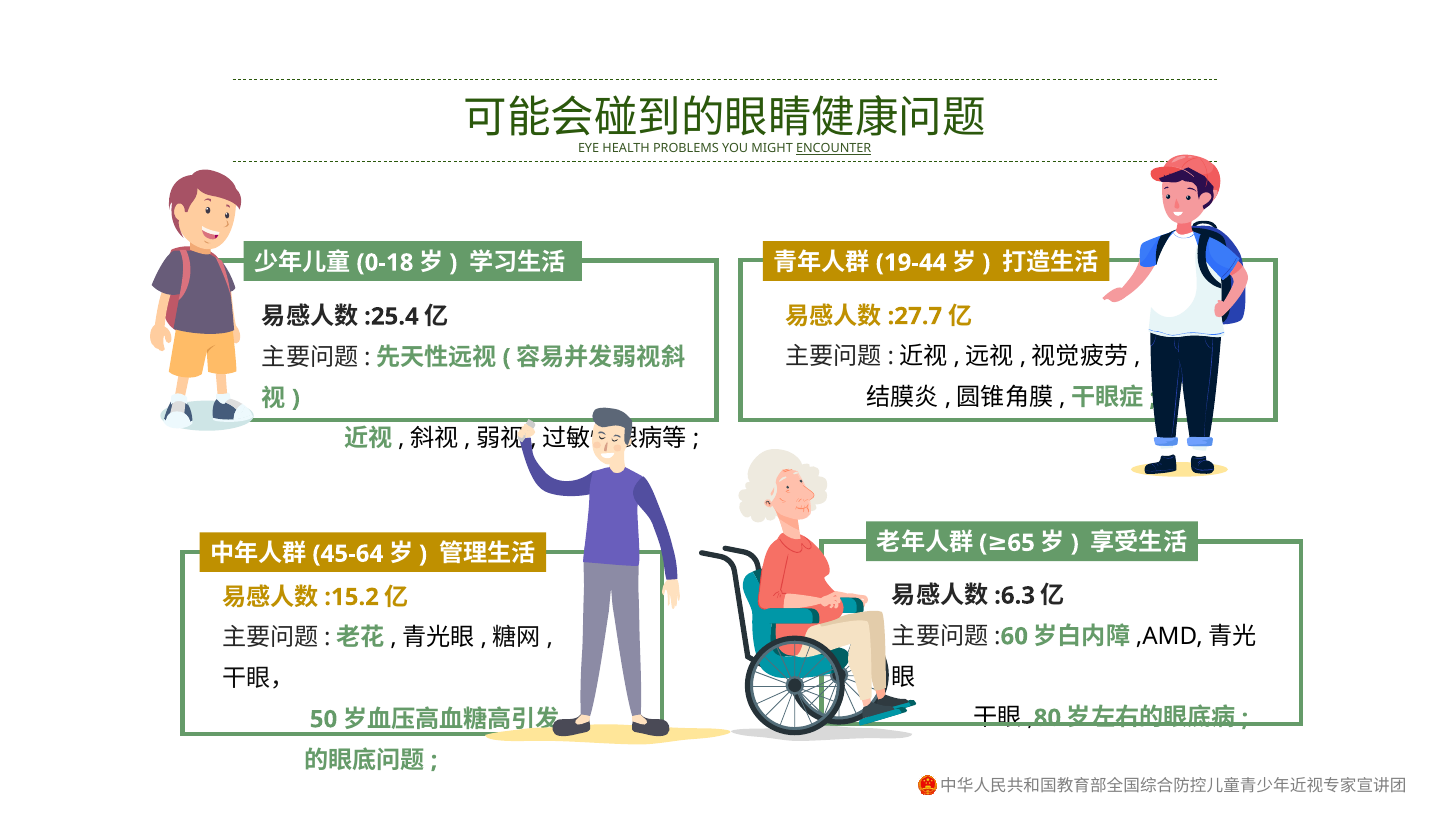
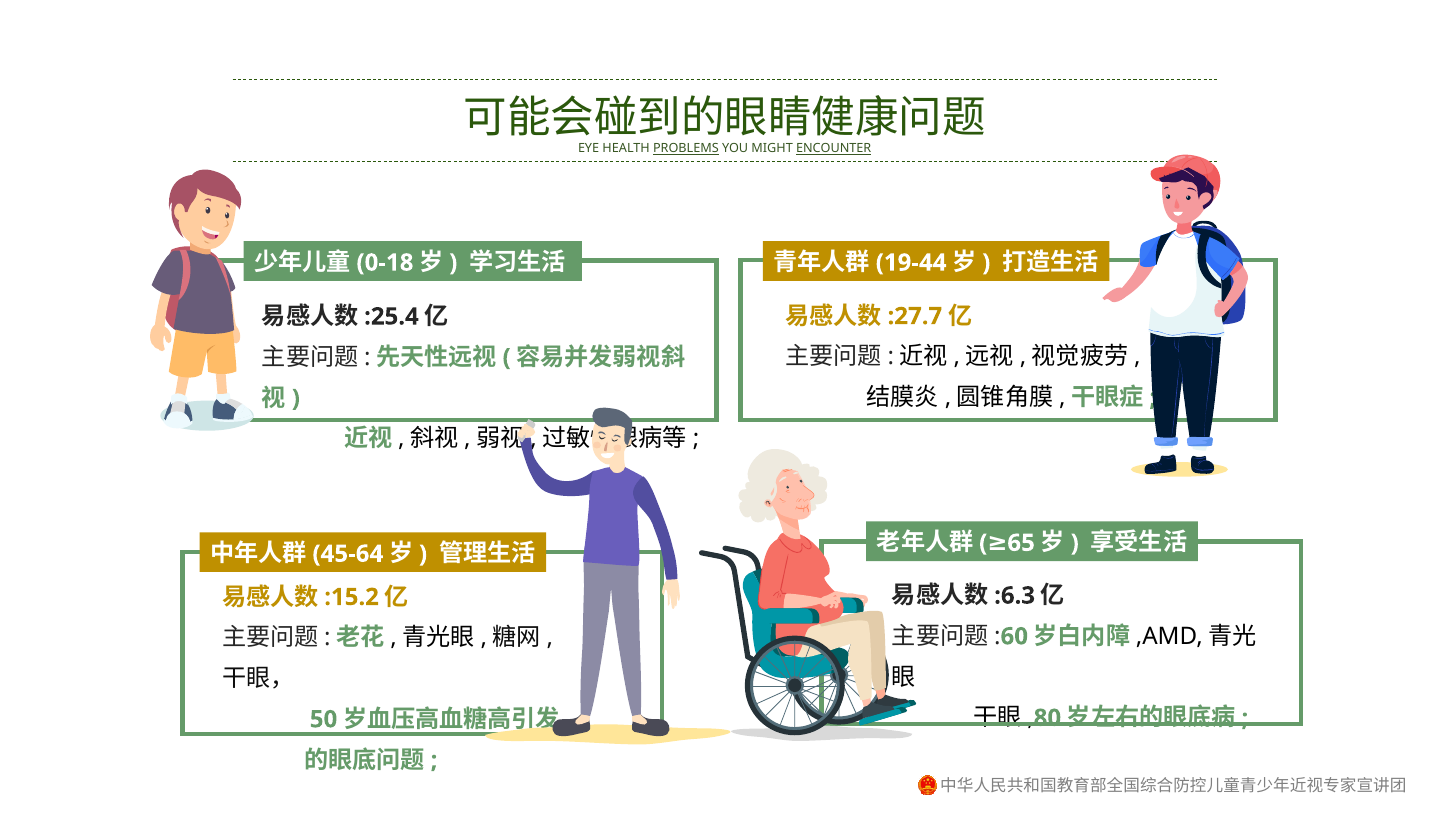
PROBLEMS underline: none -> present (686, 149)
